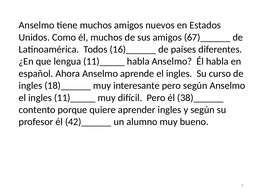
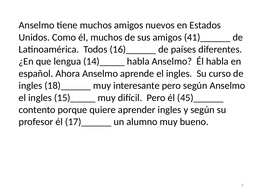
67)______: 67)______ -> 41)______ (207, 37)
lengua 11)_____: 11)_____ -> 14)_____ (104, 62)
ingles 11)_____: 11)_____ -> 15)_____ (75, 98)
38)______: 38)______ -> 45)______ (200, 98)
42)______: 42)______ -> 17)______ (88, 122)
